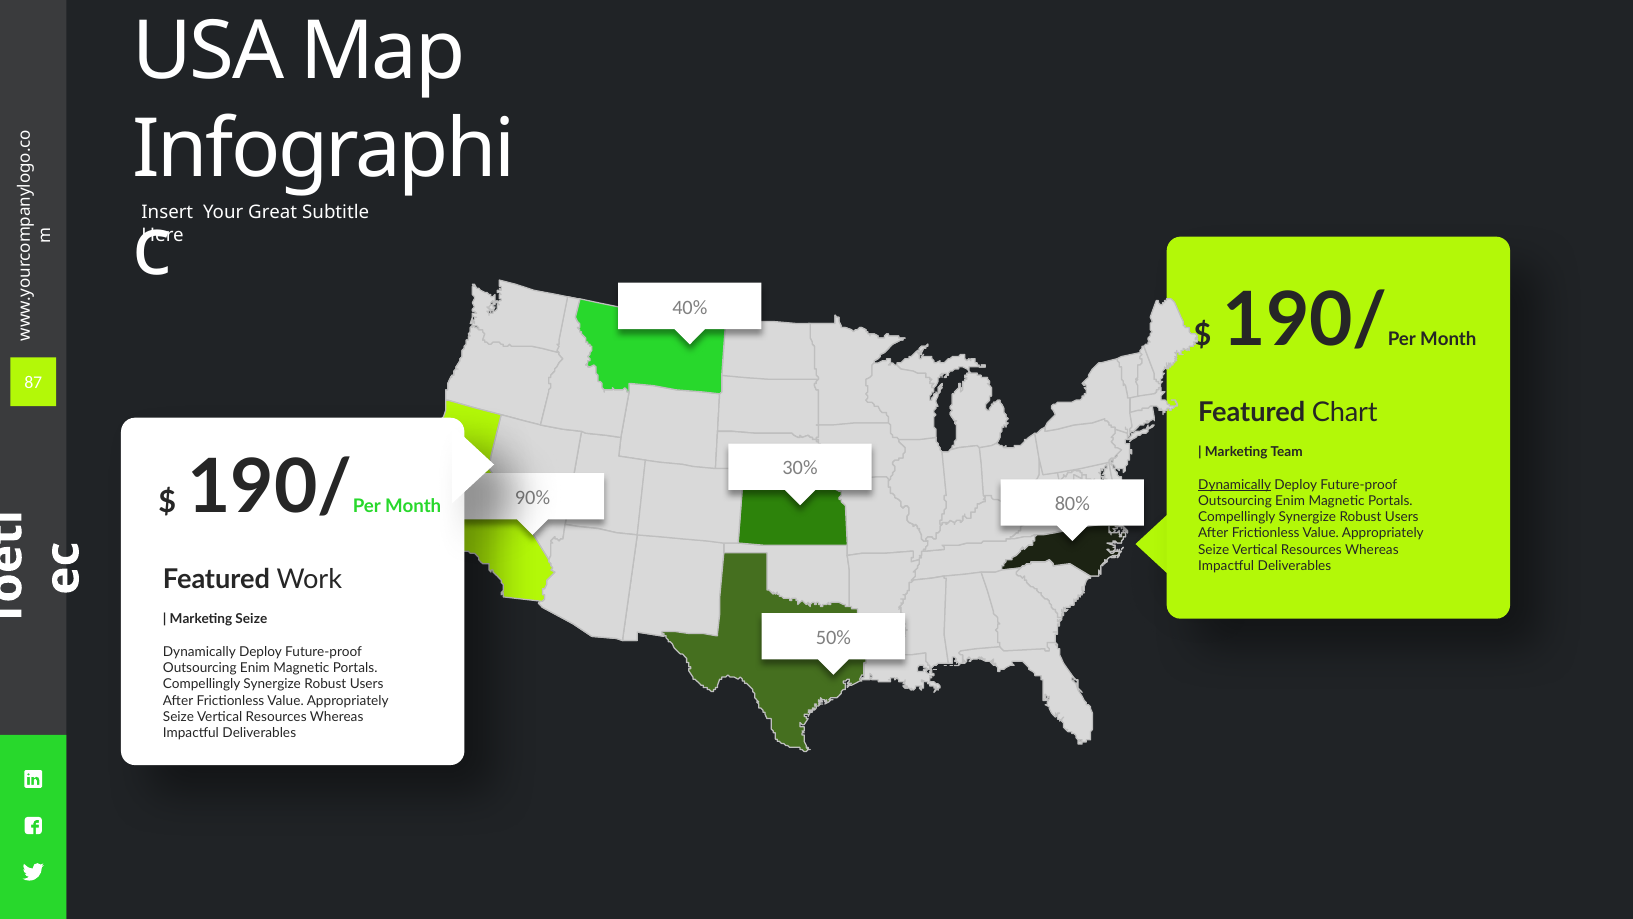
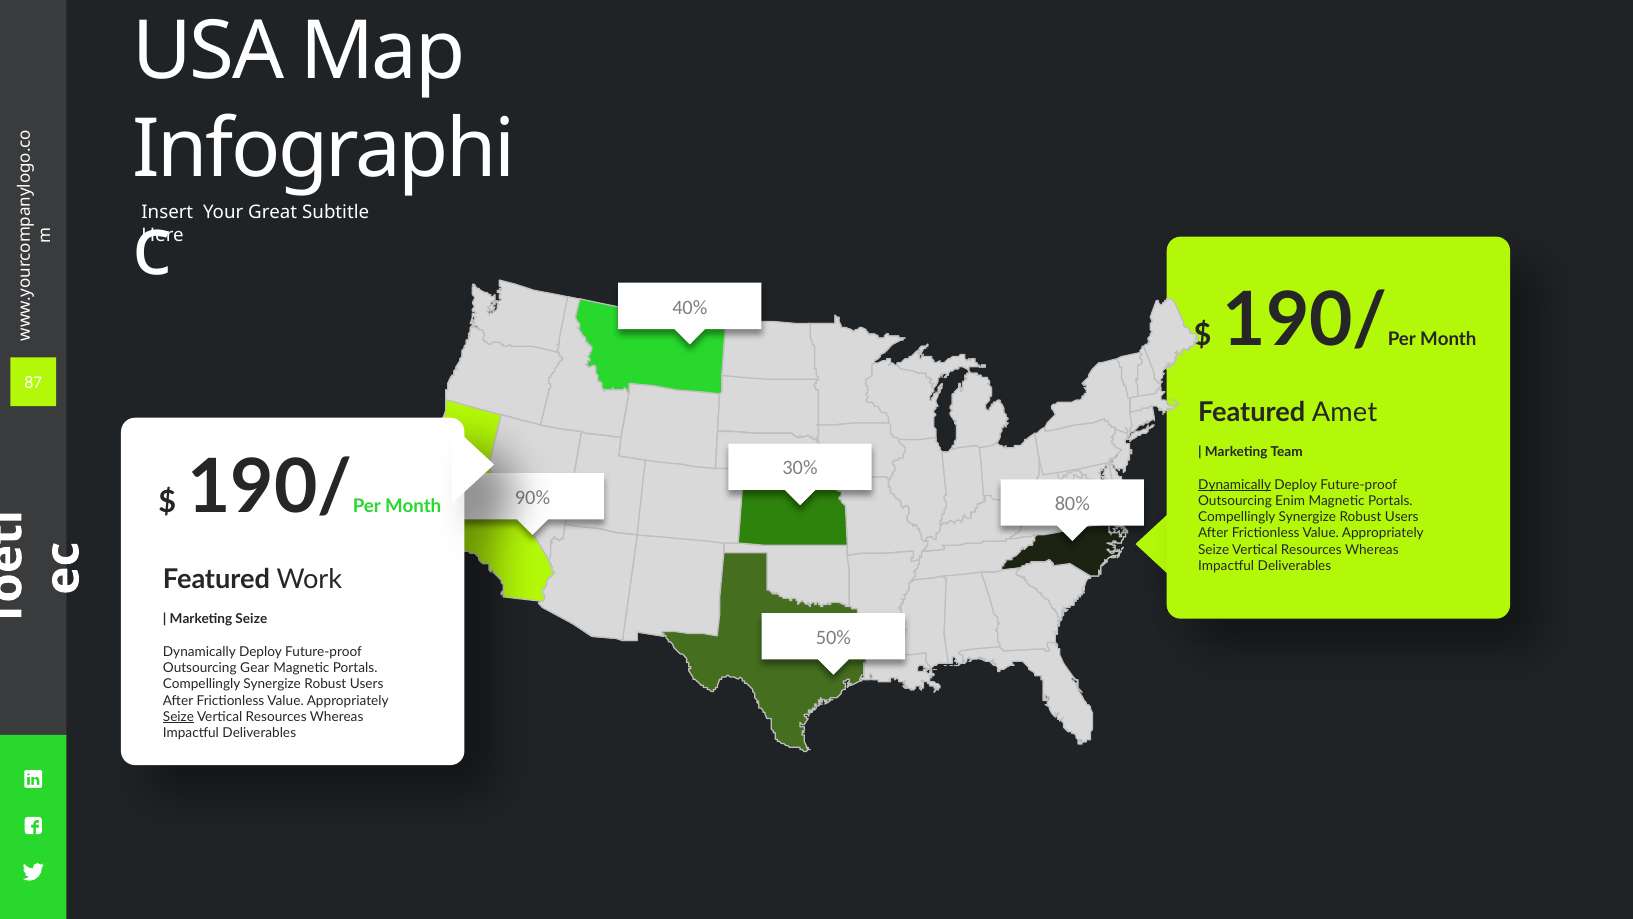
Chart: Chart -> Amet (1345, 412)
Enim: Enim -> Gear (255, 668)
Seize underline: none -> present (179, 717)
